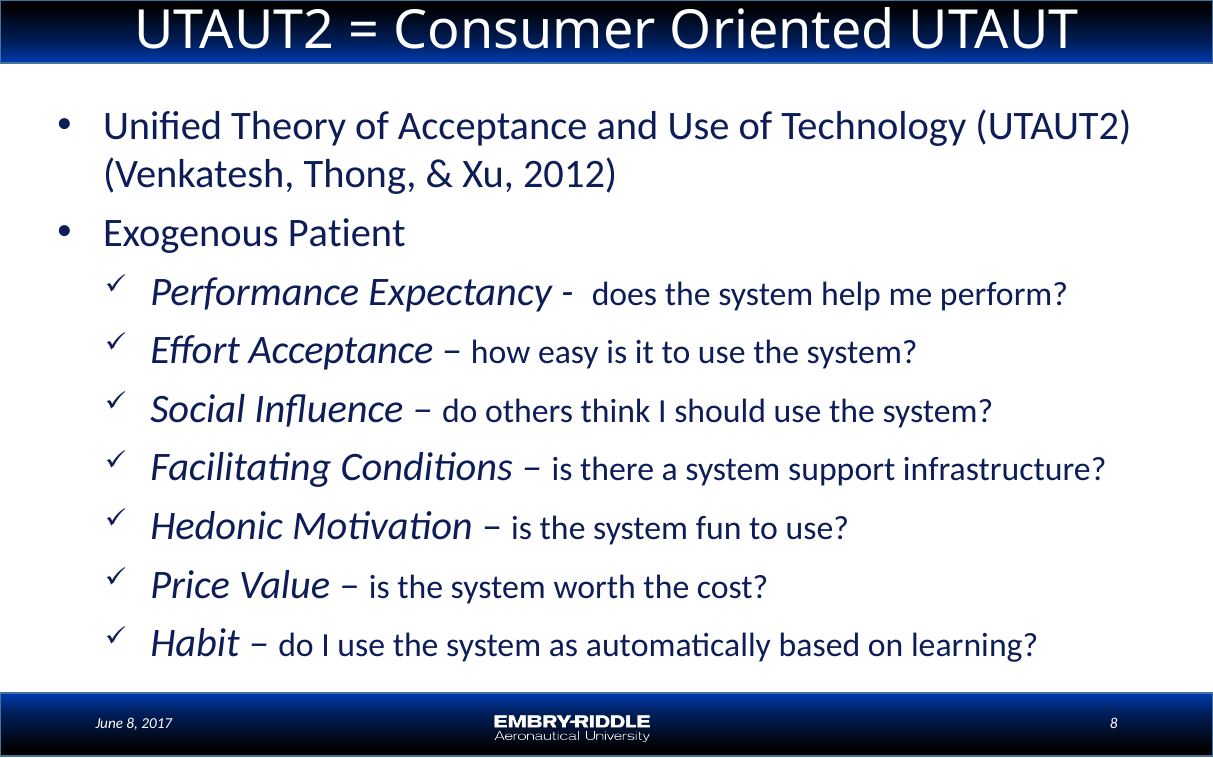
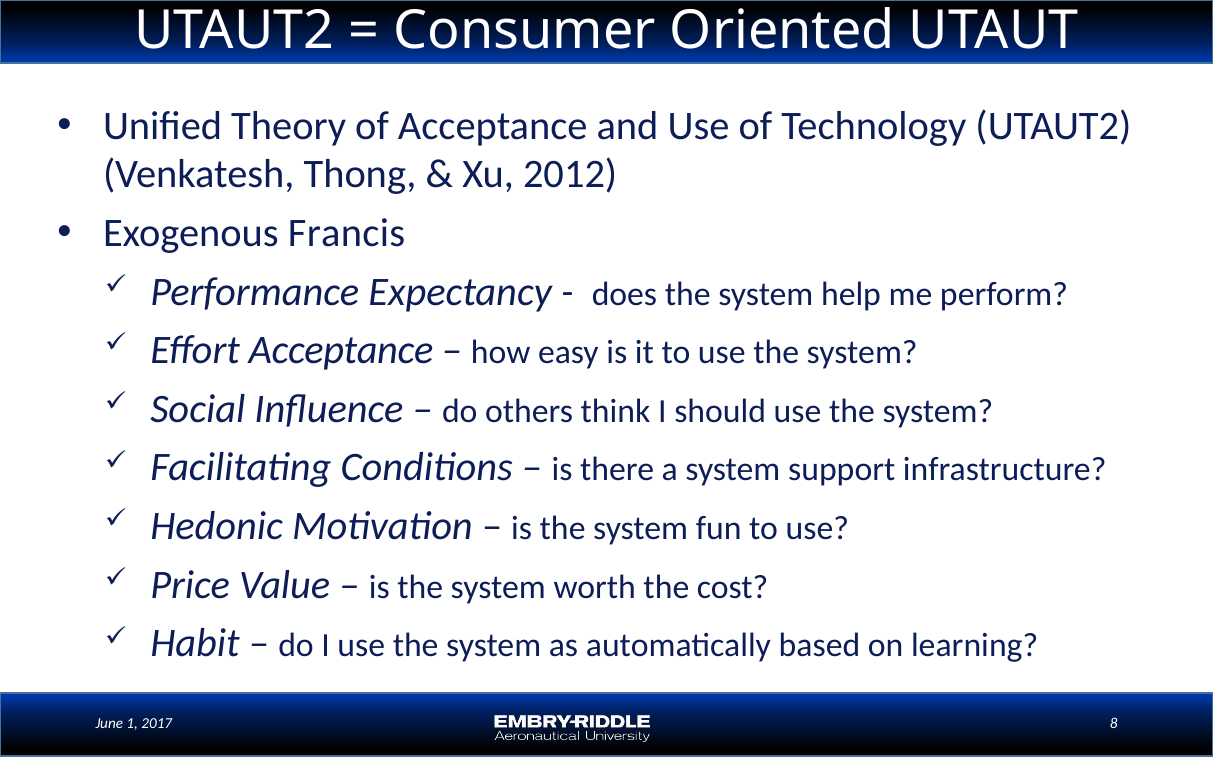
Patient: Patient -> Francis (347, 233)
June 8: 8 -> 1 (132, 724)
